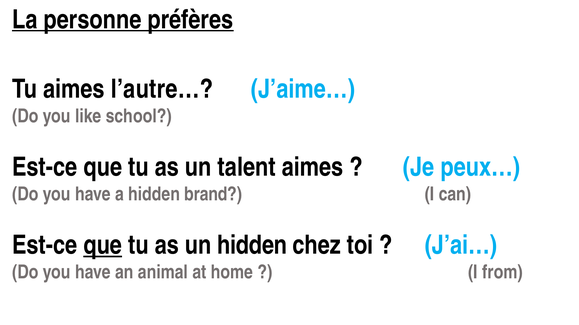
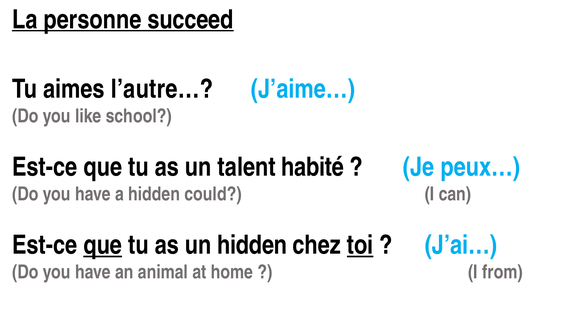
préfères: préfères -> succeed (190, 20)
talent aimes: aimes -> habité (313, 168)
brand: brand -> could (213, 195)
toi underline: none -> present (360, 246)
